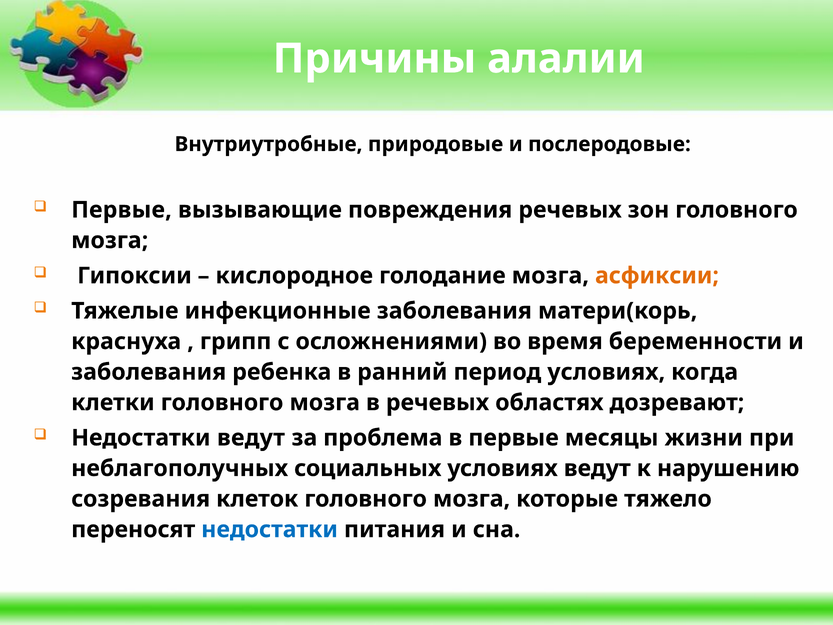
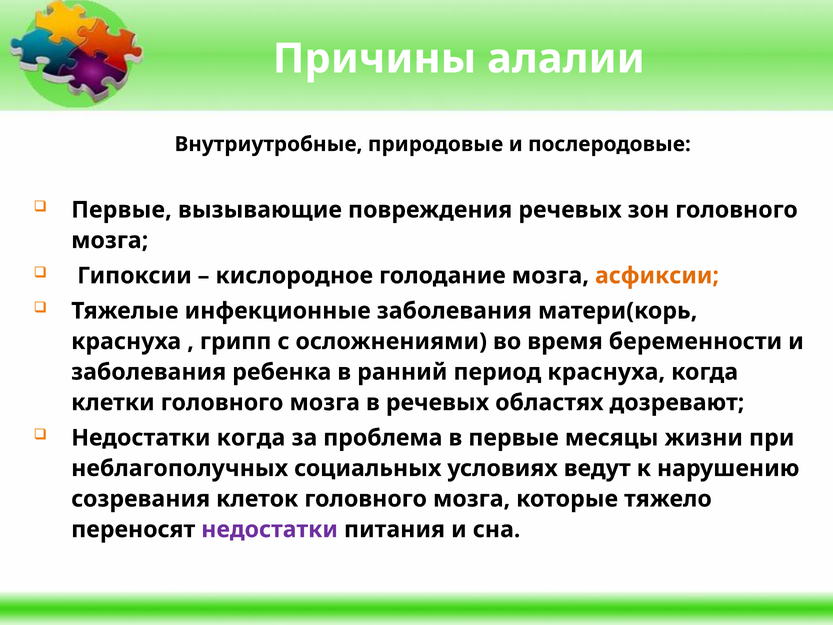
период условиях: условиях -> краснуха (606, 372)
Недостатки ведут: ведут -> когда (251, 438)
недостатки colour: blue -> purple (270, 529)
